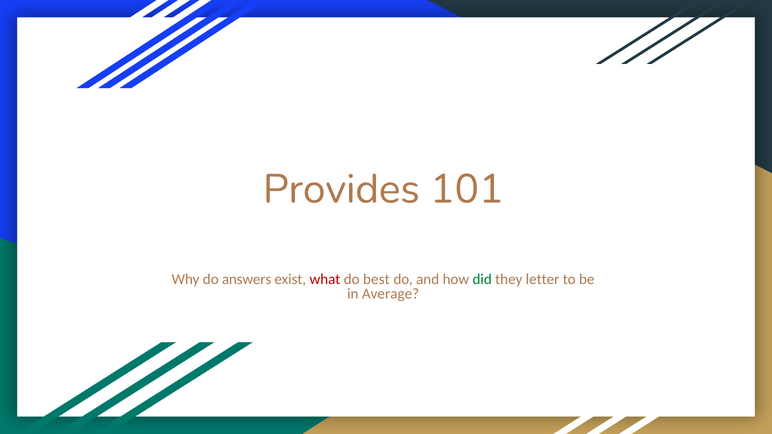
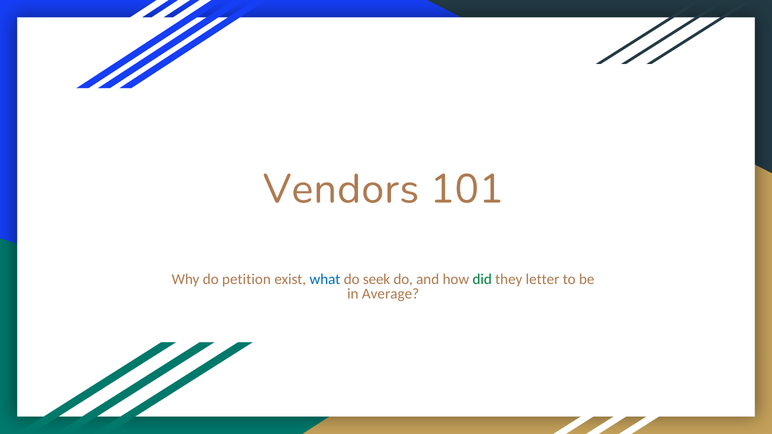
Provides: Provides -> Vendors (341, 189)
answers: answers -> petition (246, 279)
what colour: red -> blue (325, 279)
best: best -> seek (377, 279)
